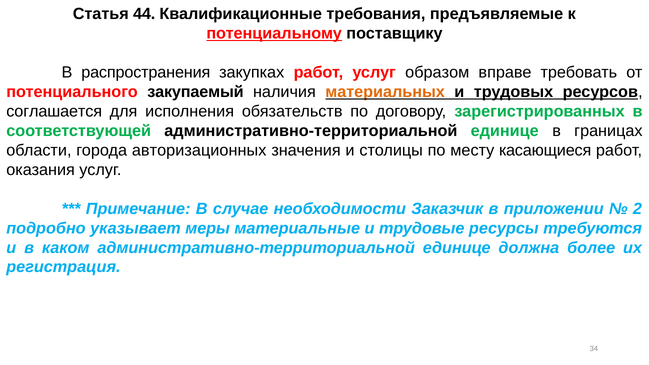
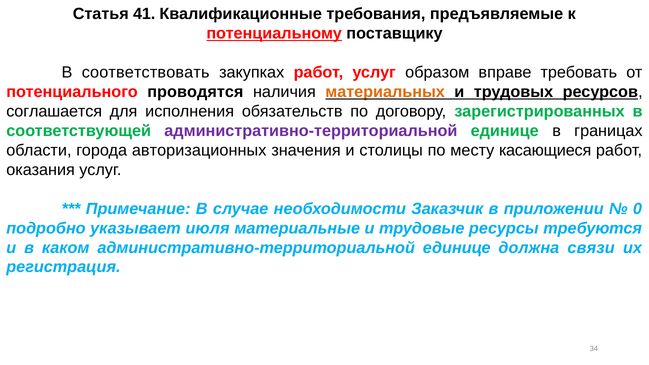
44: 44 -> 41 (144, 14)
распространения: распространения -> соответствовать (146, 72)
закупаемый: закупаемый -> проводятся (195, 92)
административно-территориальной colour: black -> purple (311, 131)
2: 2 -> 0 (637, 209)
меры: меры -> июля (208, 228)
более: более -> связи (591, 248)
